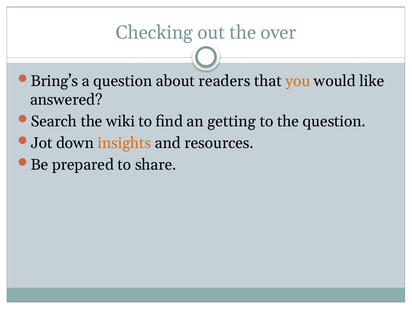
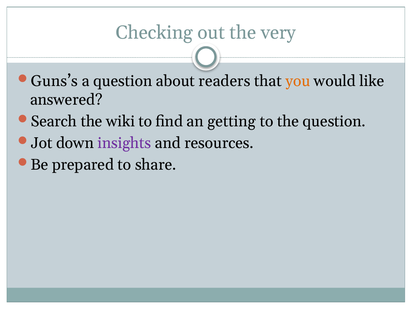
over: over -> very (278, 32)
Bring’s: Bring’s -> Guns’s (54, 81)
insights colour: orange -> purple (124, 143)
